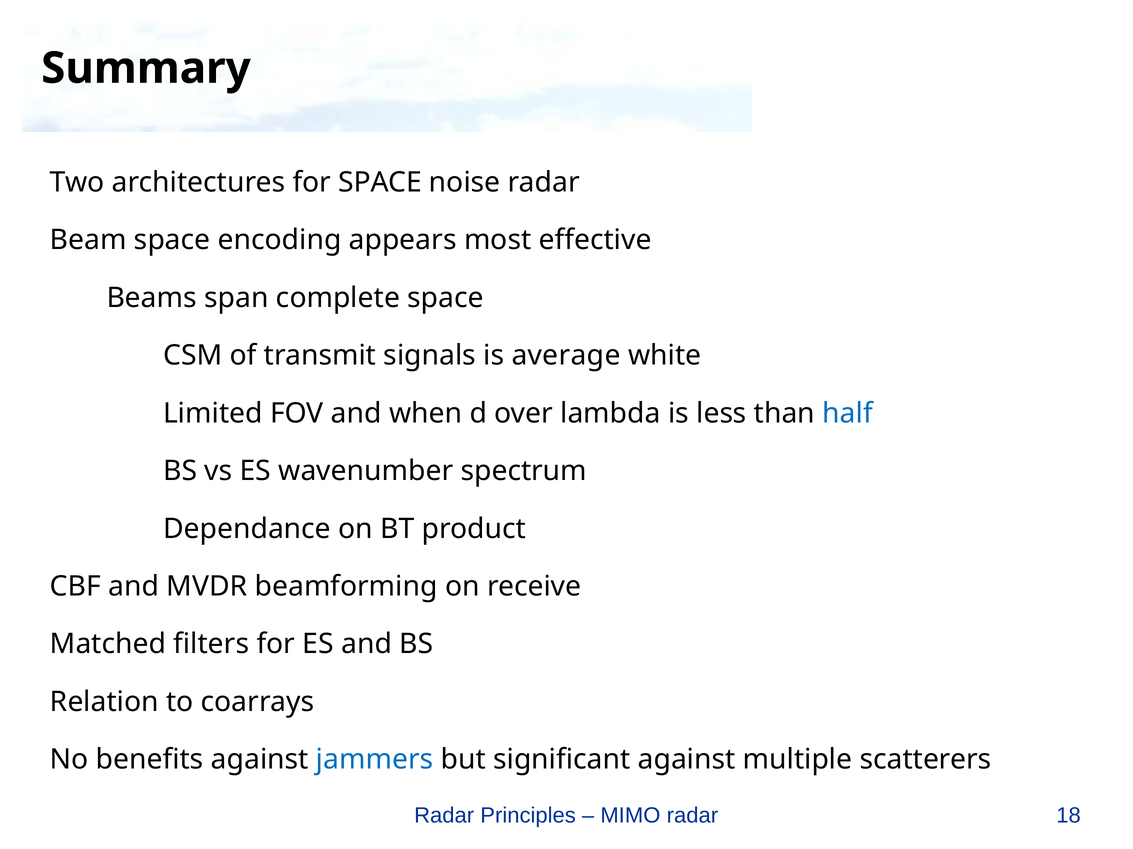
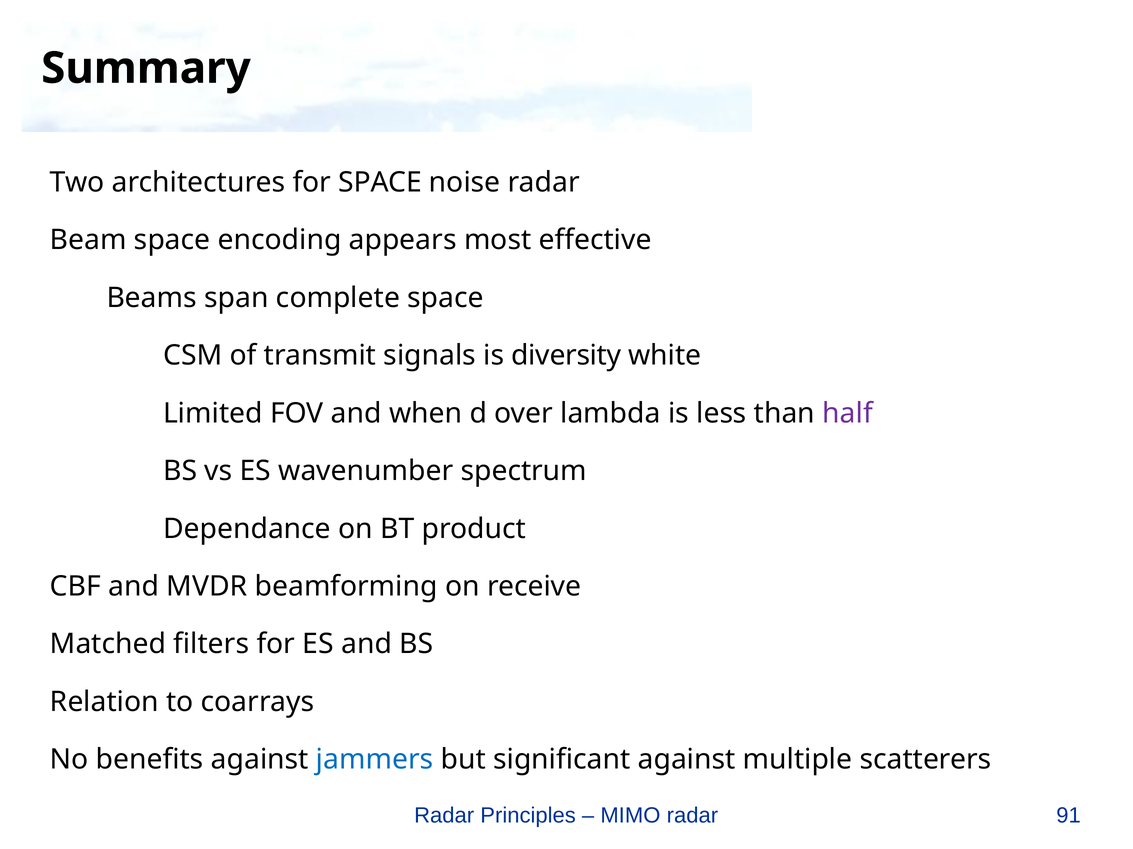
average: average -> diversity (566, 356)
half colour: blue -> purple (848, 414)
18: 18 -> 91 (1069, 816)
